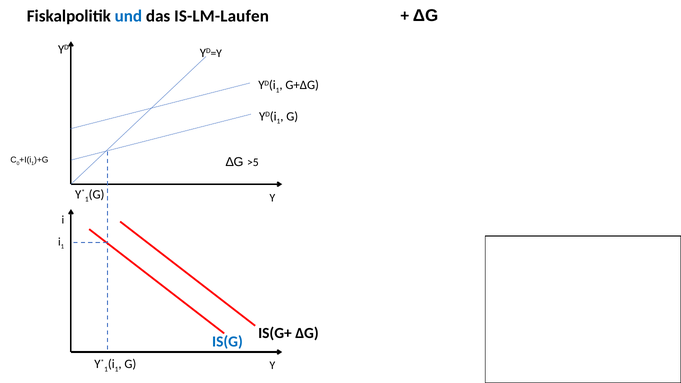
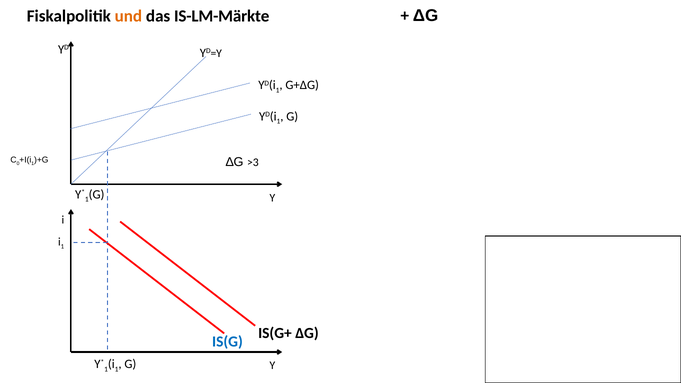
und colour: blue -> orange (128, 16)
IS-LM-Laufen: IS-LM-Laufen -> IS-LM-Märkte (222, 16)
>5: >5 -> >3 (253, 162)
